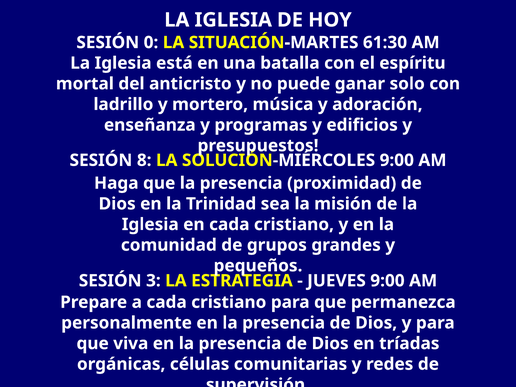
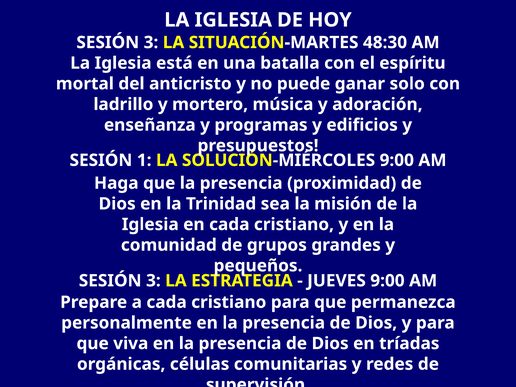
0: 0 -> 3 (151, 42)
61:30: 61:30 -> 48:30 (385, 42)
8: 8 -> 1 (144, 160)
